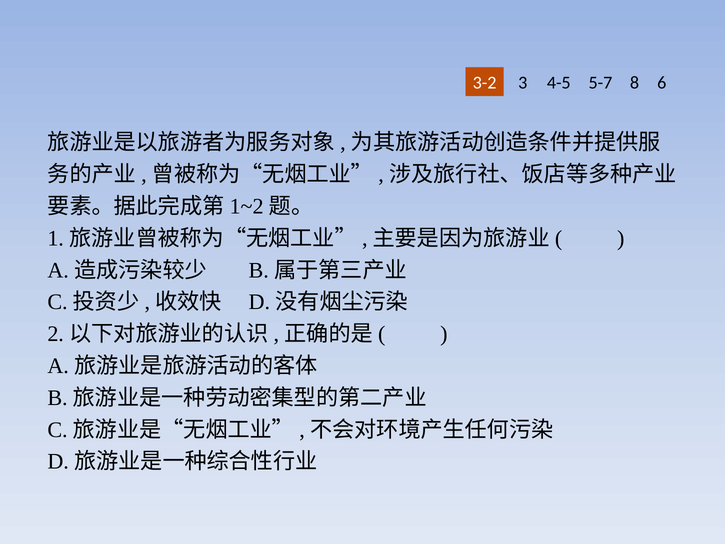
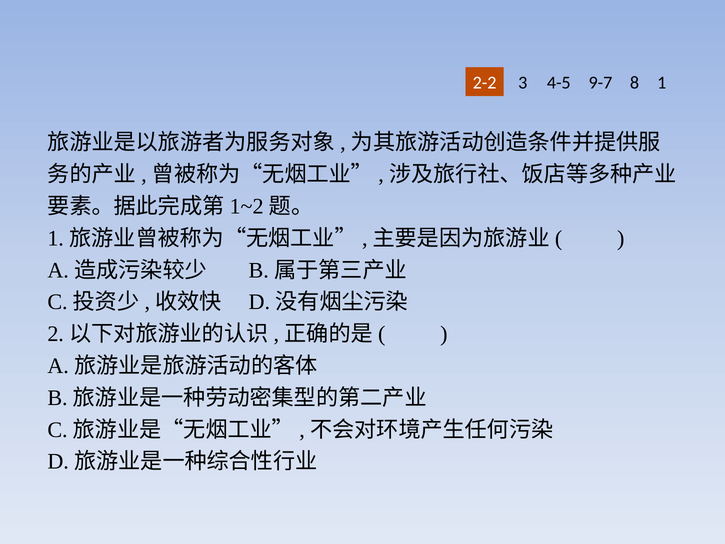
3-2: 3-2 -> 2-2 (485, 83)
5-7: 5-7 -> 9-7 (600, 83)
6: 6 -> 1 (662, 83)
